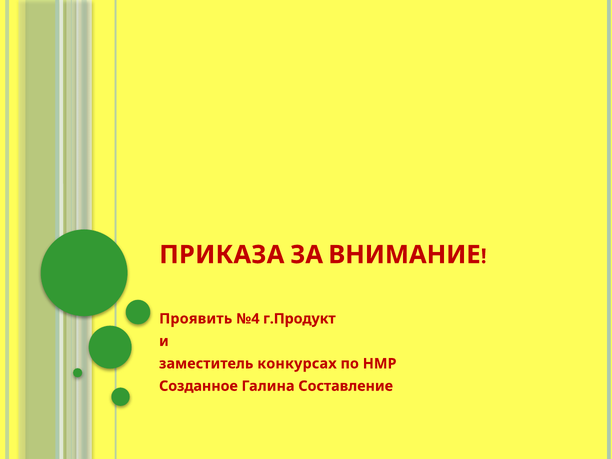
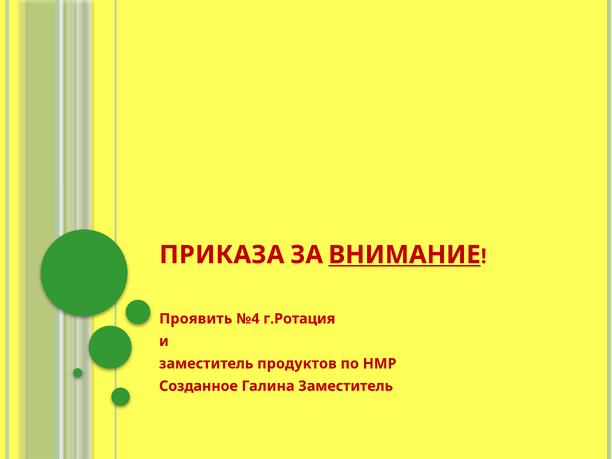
ВНИМАНИЕ underline: none -> present (404, 255)
г.Продукт: г.Продукт -> г.Ротация (299, 319)
конкурсах: конкурсах -> продуктов (297, 364)
Галина Составление: Составление -> Заместитель (346, 386)
